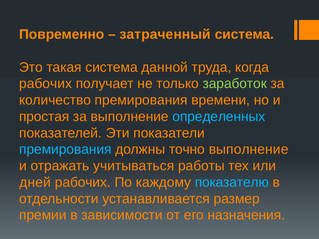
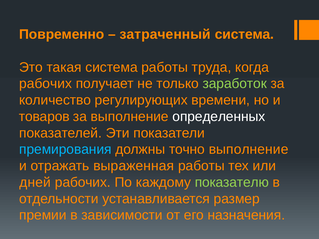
система данной: данной -> работы (165, 67)
количество премирования: премирования -> регулирующих (141, 100)
простая: простая -> товаров (44, 117)
определенных colour: light blue -> white (219, 117)
учитываться: учитываться -> выраженная (134, 166)
показателю colour: light blue -> light green (232, 183)
